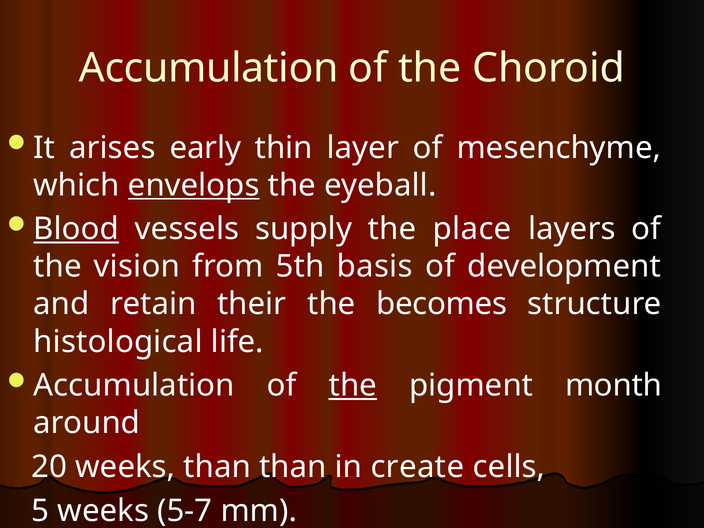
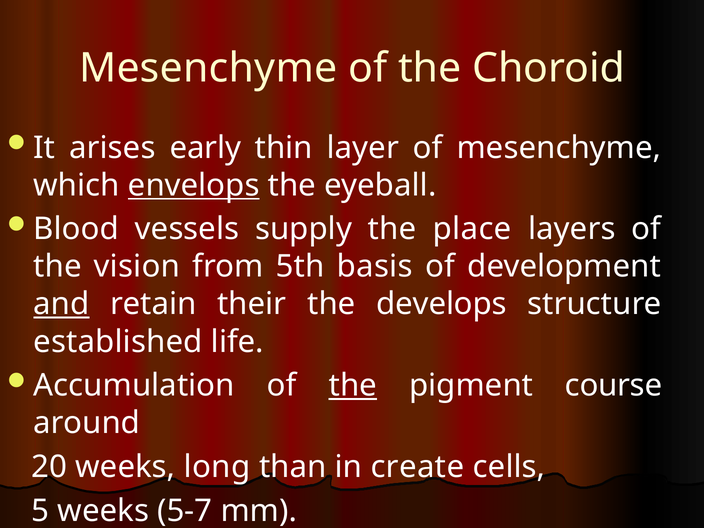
Accumulation: Accumulation -> Mesenchyme (208, 68)
Blood underline: present -> none (76, 229)
and underline: none -> present (62, 304)
becomes: becomes -> develops (442, 304)
histological: histological -> established (118, 342)
month: month -> course (614, 386)
weeks than: than -> long (217, 467)
